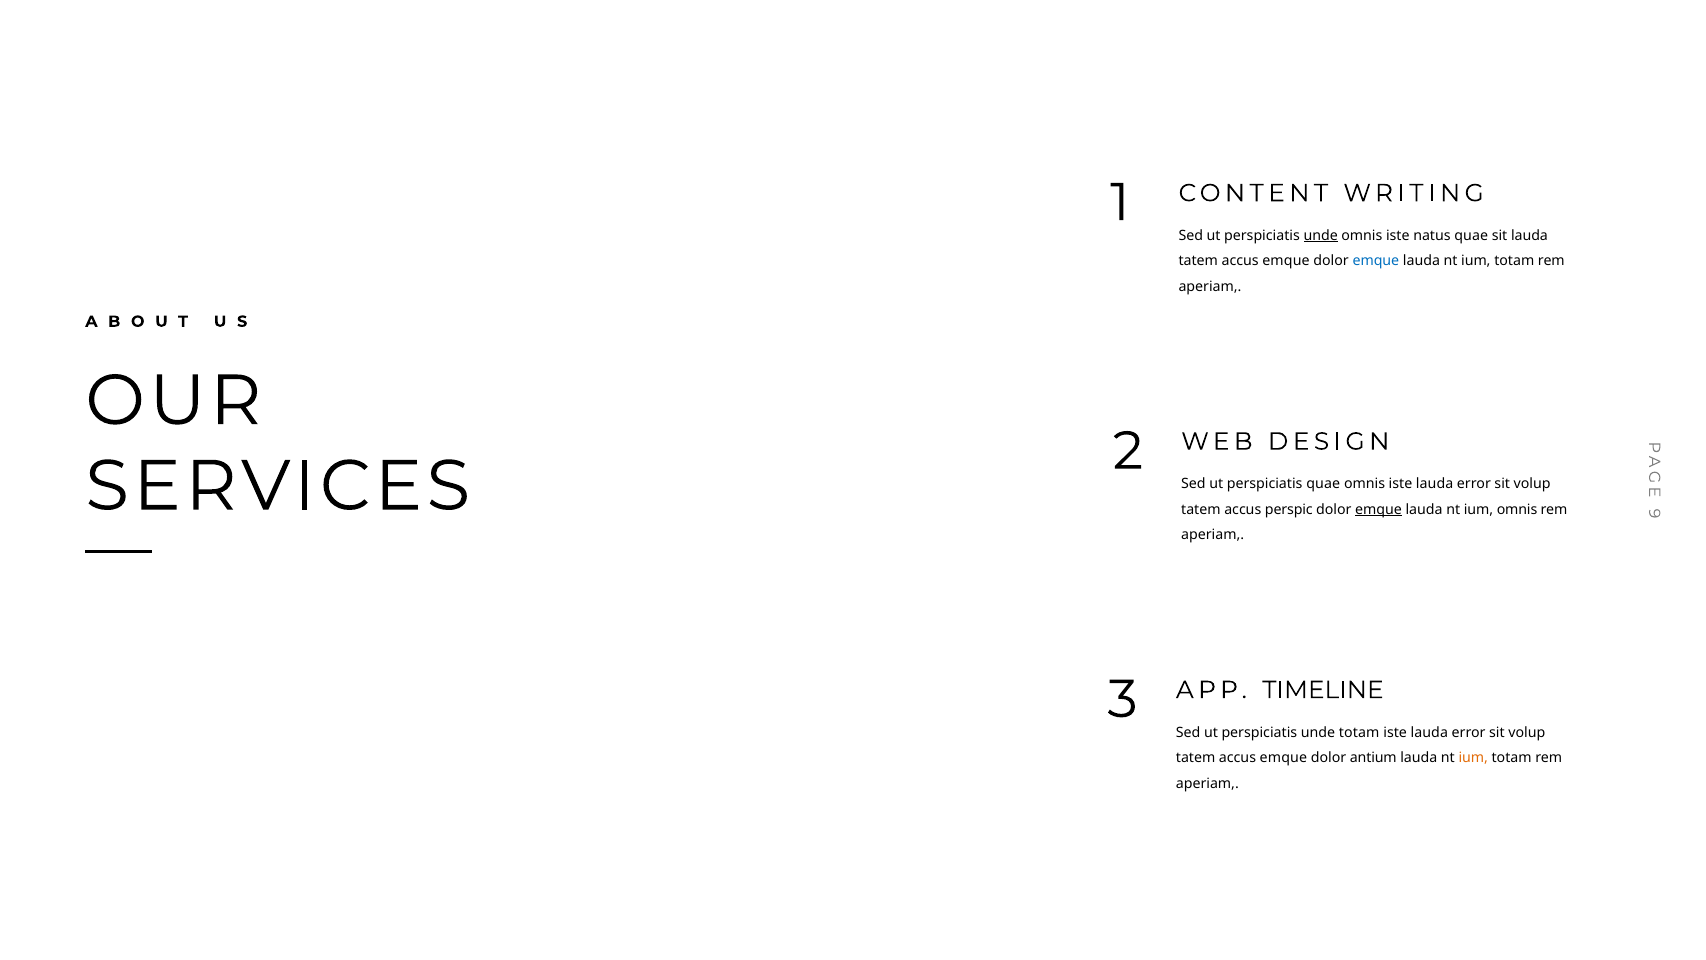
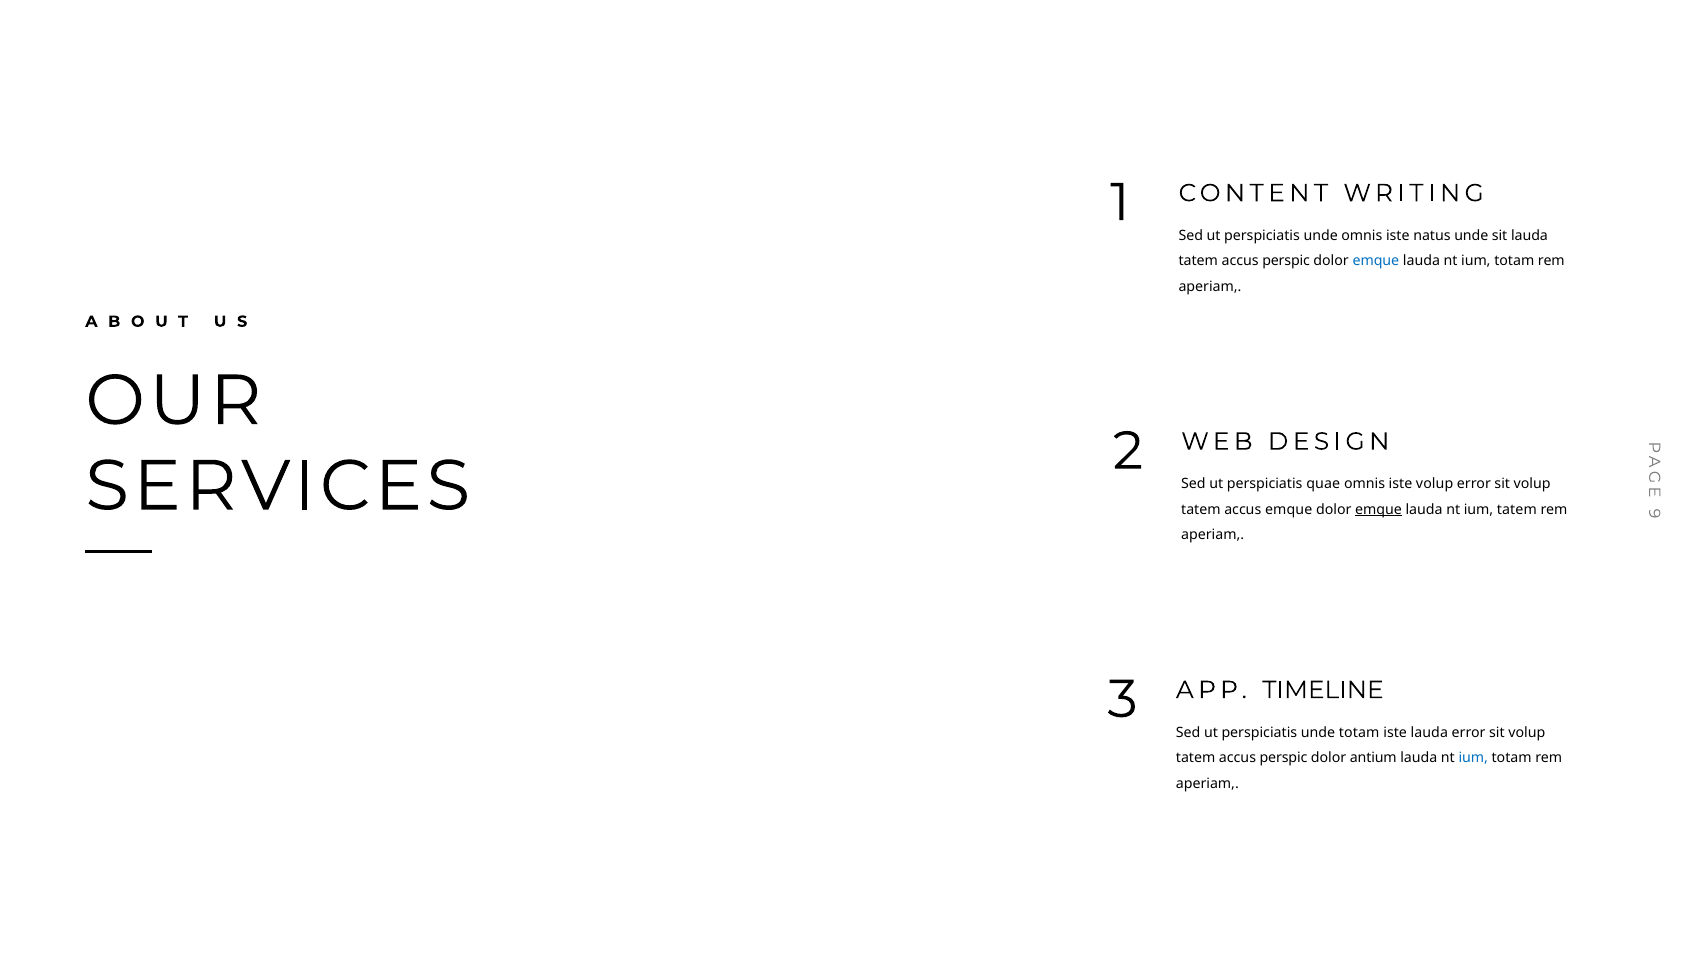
unde underline: present -> none (1321, 236)
natus quae: quae -> unde (1471, 236)
emque: emque -> perspic (1286, 261)
omnis iste lauda: lauda -> volup (1435, 484)
accus perspic: perspic -> emque (1289, 509)
ium omnis: omnis -> tatem (1517, 509)
emque: emque -> perspic (1284, 758)
ium colour: orange -> blue (1473, 758)
